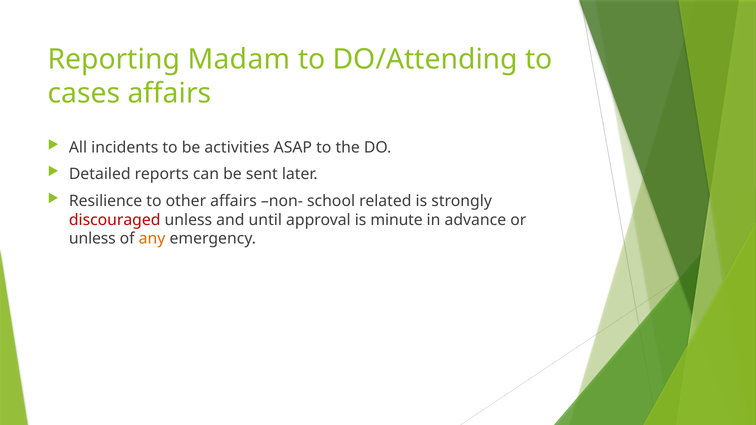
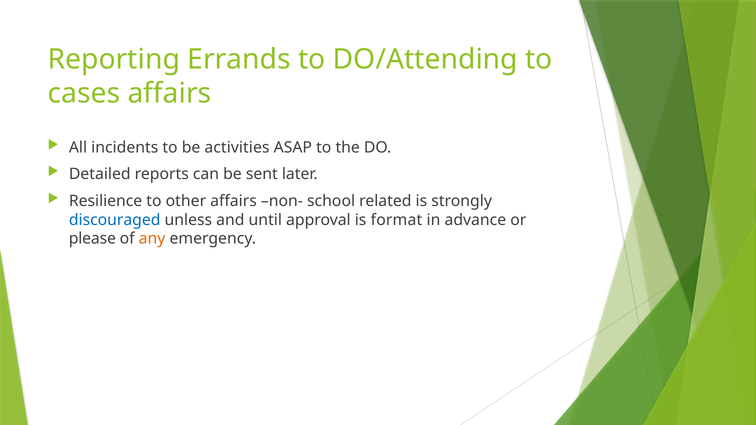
Madam: Madam -> Errands (239, 60)
discouraged colour: red -> blue (115, 220)
minute: minute -> format (396, 220)
unless: unless -> please (92, 239)
